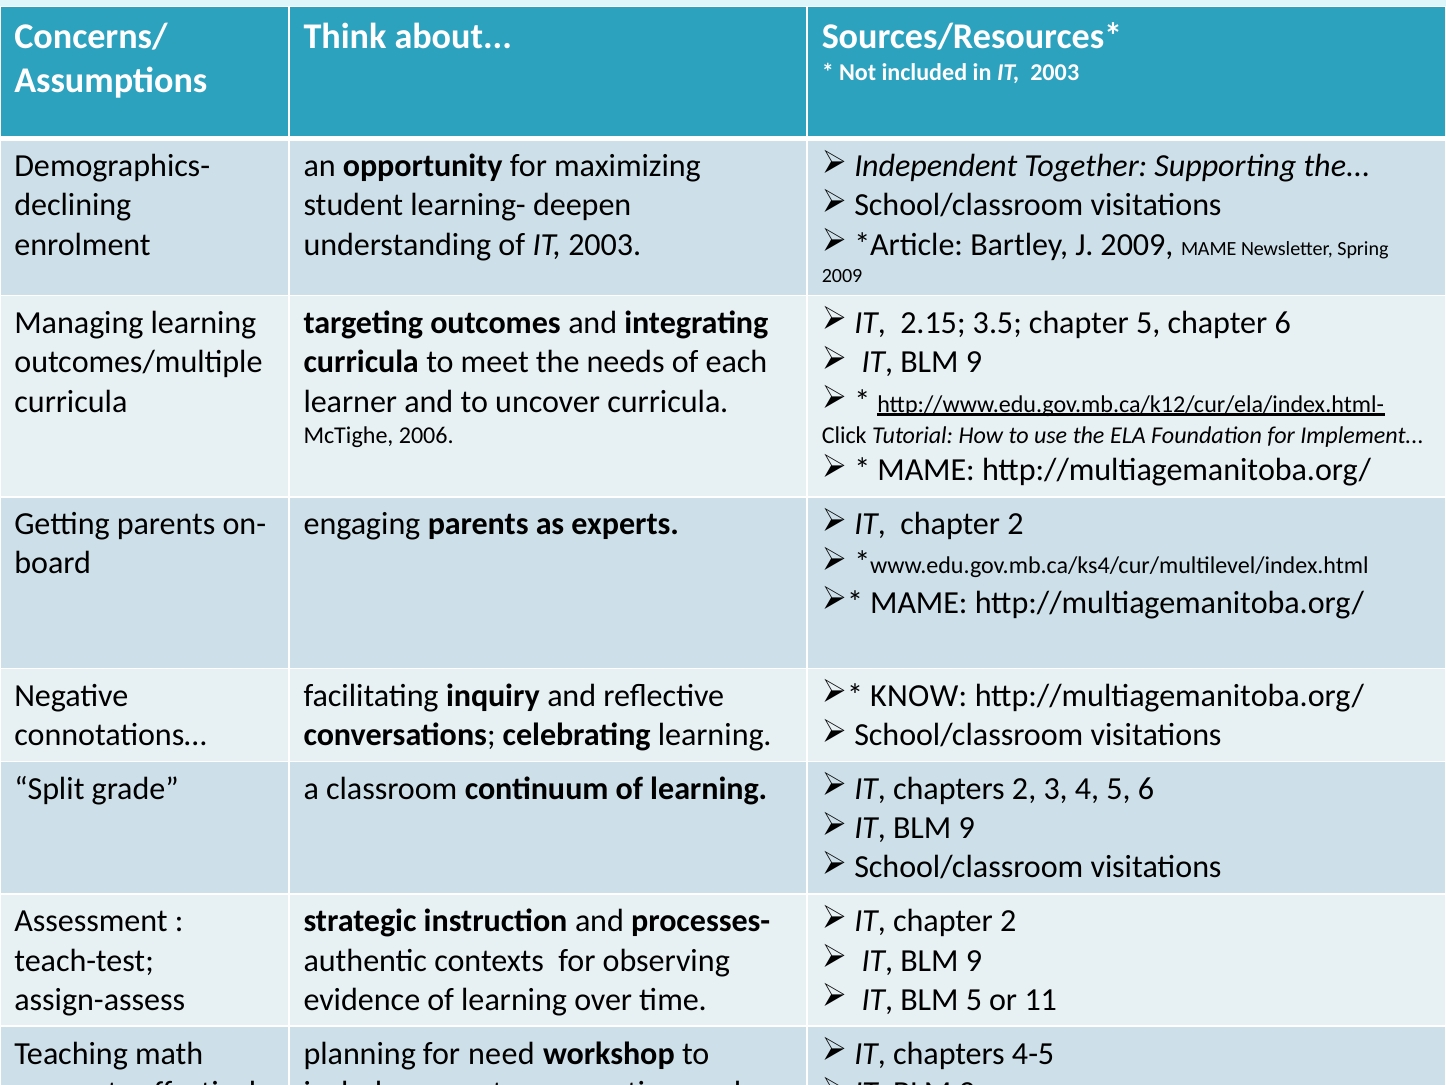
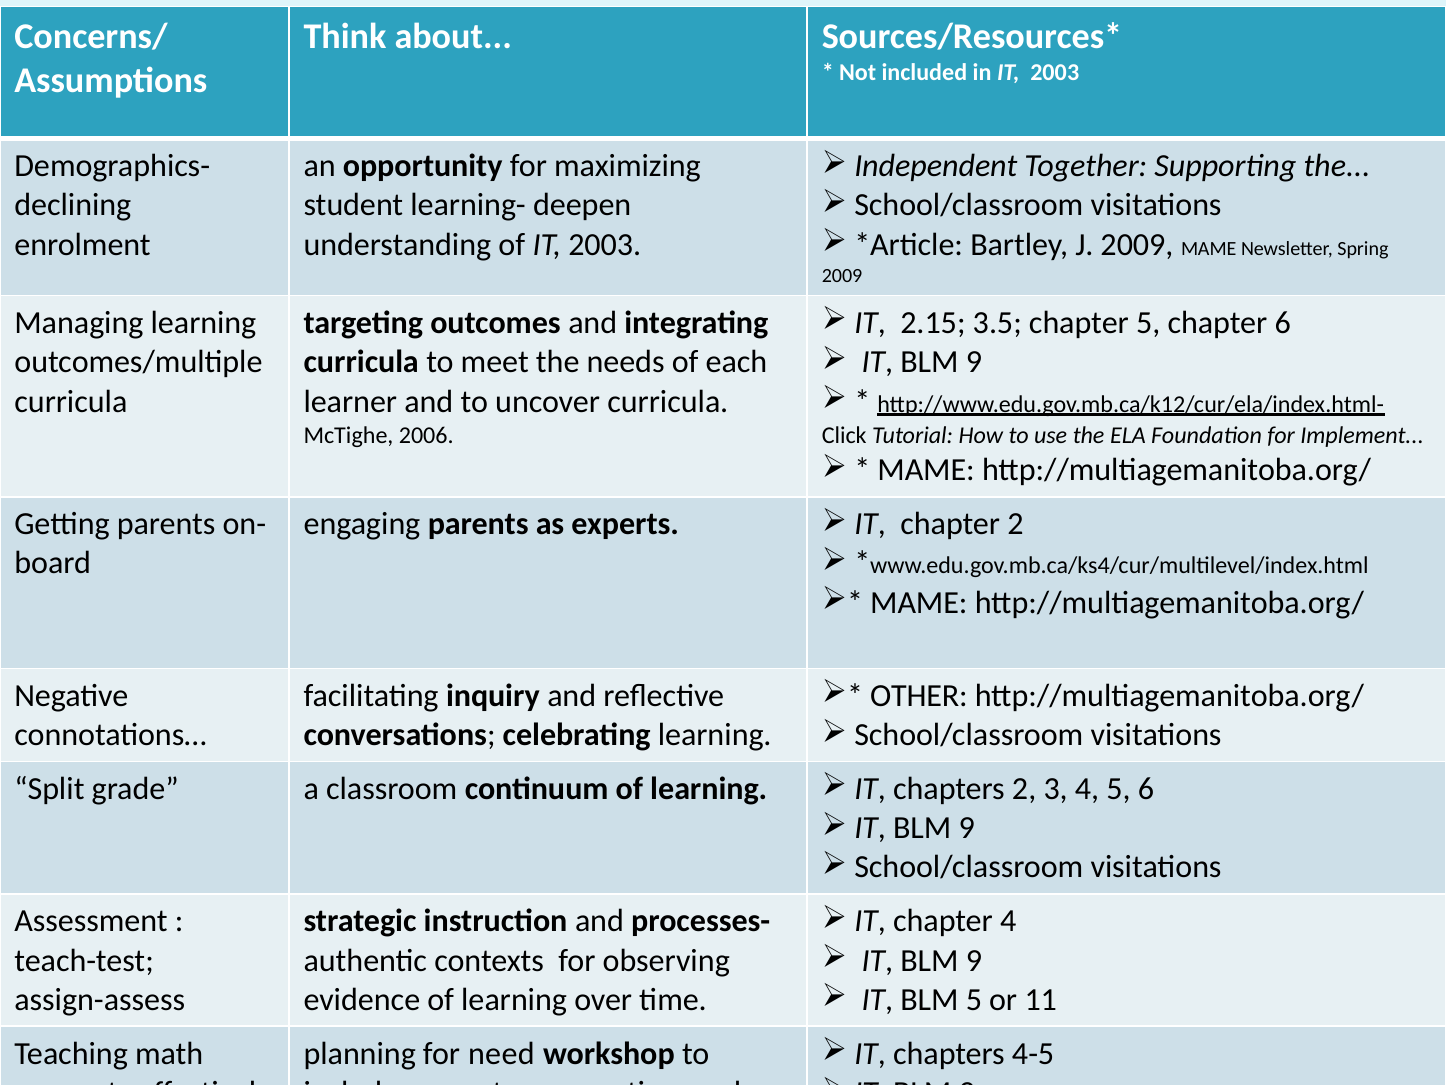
KNOW: KNOW -> OTHER (919, 695)
2: 2 -> 4 (1008, 921)
